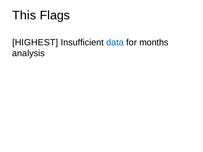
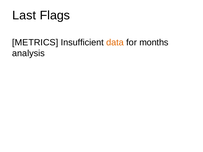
This: This -> Last (24, 15)
HIGHEST: HIGHEST -> METRICS (35, 43)
data colour: blue -> orange (115, 43)
